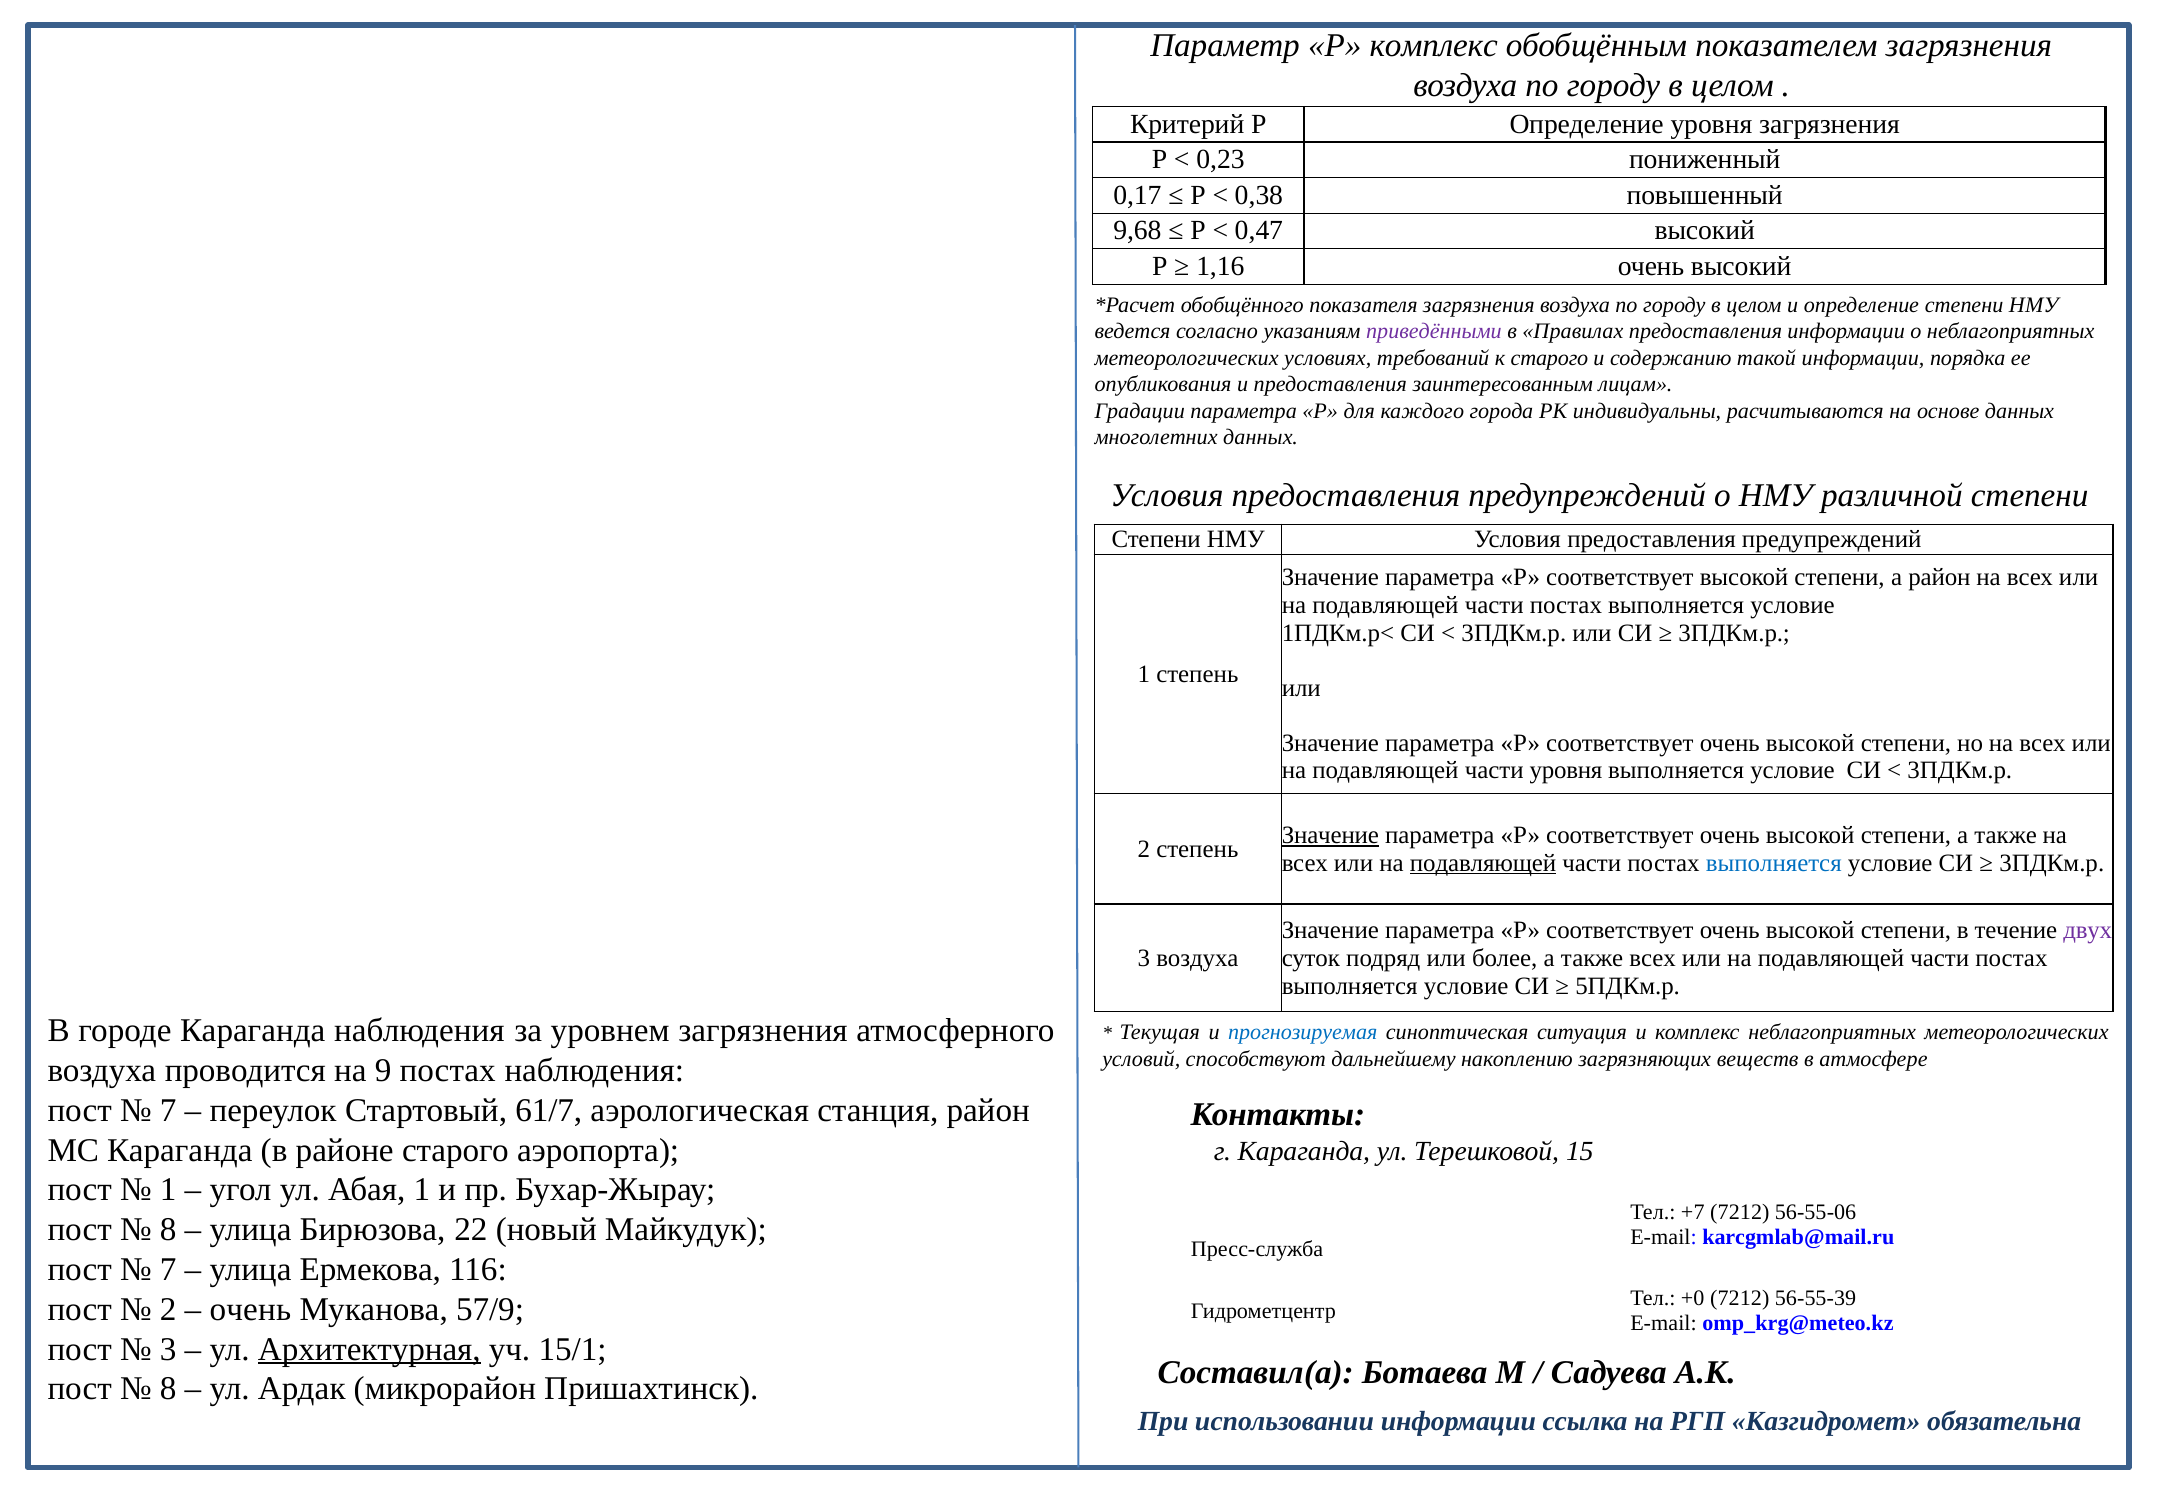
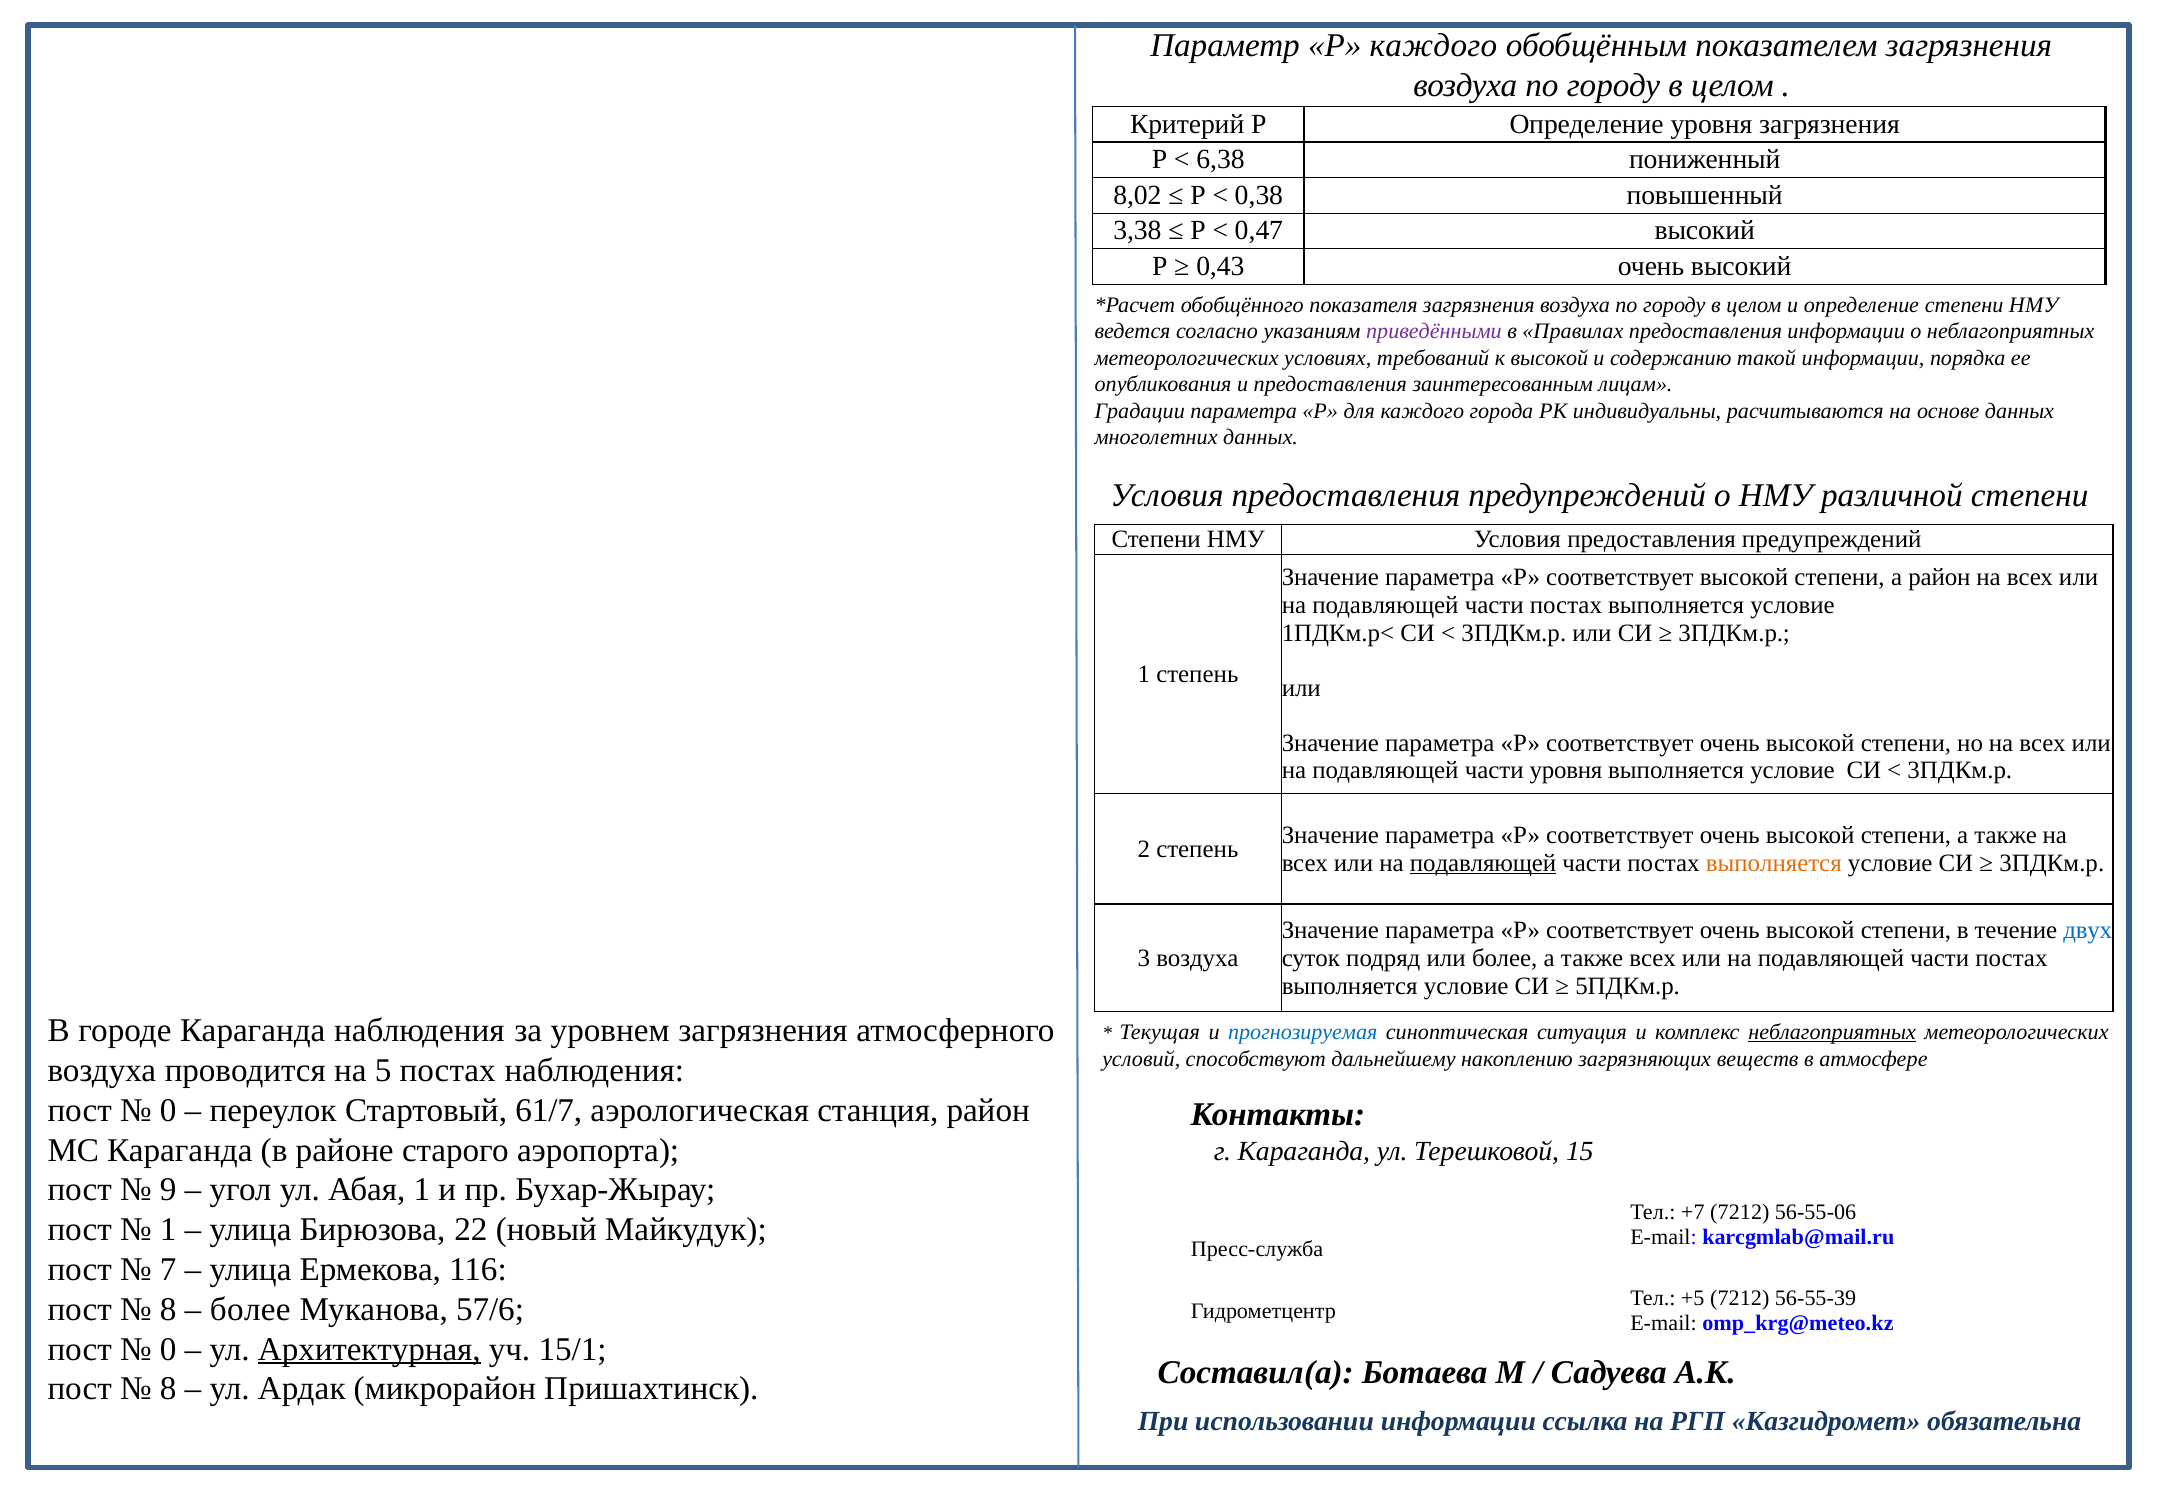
Р комплекс: комплекс -> каждого (1433, 46)
0,23: 0,23 -> 6,38 (1221, 160)
0,17: 0,17 -> 8,02 (1137, 195)
9,68: 9,68 -> 3,38 (1137, 231)
1,16: 1,16 -> 0,43 (1220, 266)
к старого: старого -> высокой (1549, 358)
Значение underline: present -> none (1330, 835)
выполняется colour: blue -> orange (1774, 863)
двух colour: purple -> blue (2088, 931)
неблагоприятных underline: none -> present (1832, 1032)
9: 9 -> 5 (383, 1071)
7: 7 -> 0 (168, 1110)
1: 1 -> 9 (168, 1190)
8: 8 -> 1 (168, 1230)
+0: +0 -> +5 (1693, 1299)
2: 2 -> 8 (168, 1310)
очень: очень -> более (250, 1310)
57/9: 57/9 -> 57/6 (490, 1310)
3: 3 -> 0 (168, 1349)
